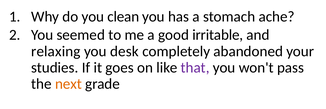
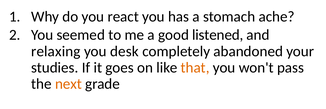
clean: clean -> react (123, 17)
irritable: irritable -> listened (218, 35)
that colour: purple -> orange (195, 67)
